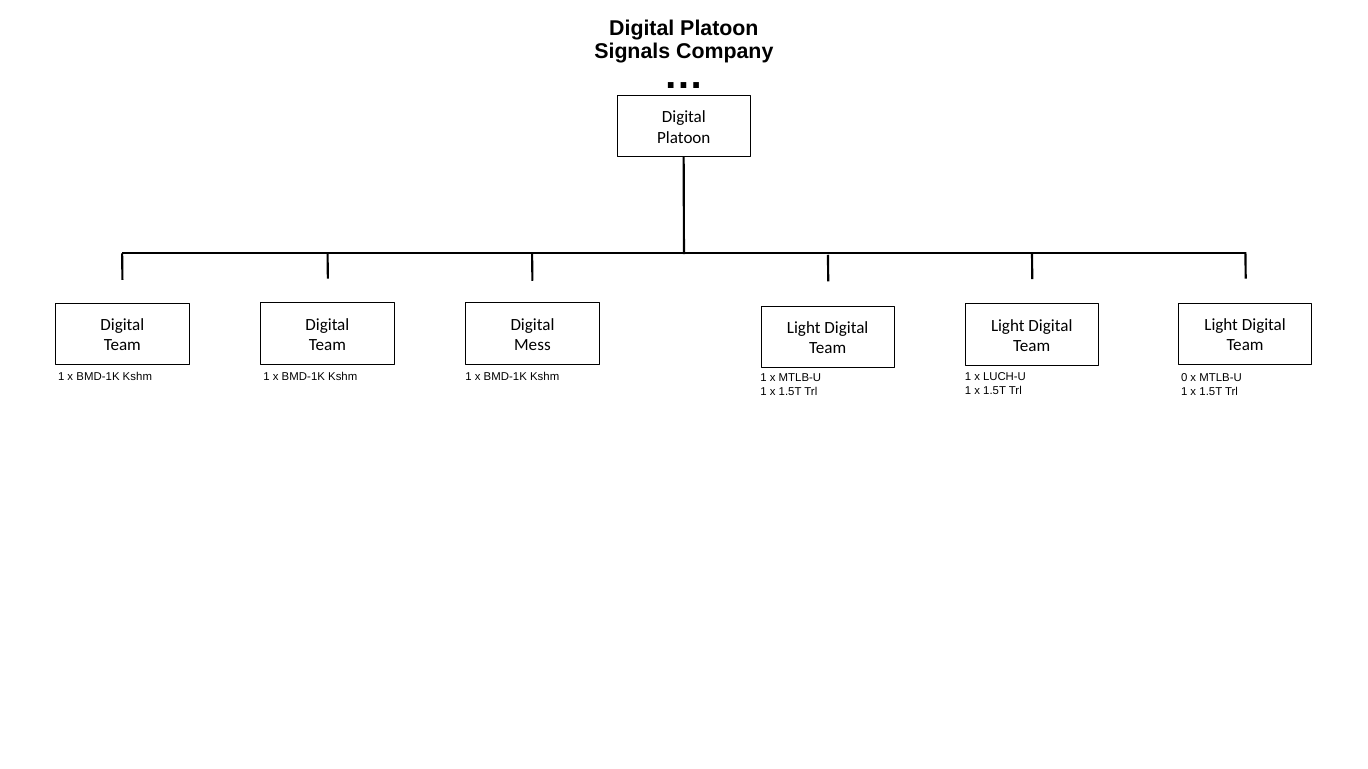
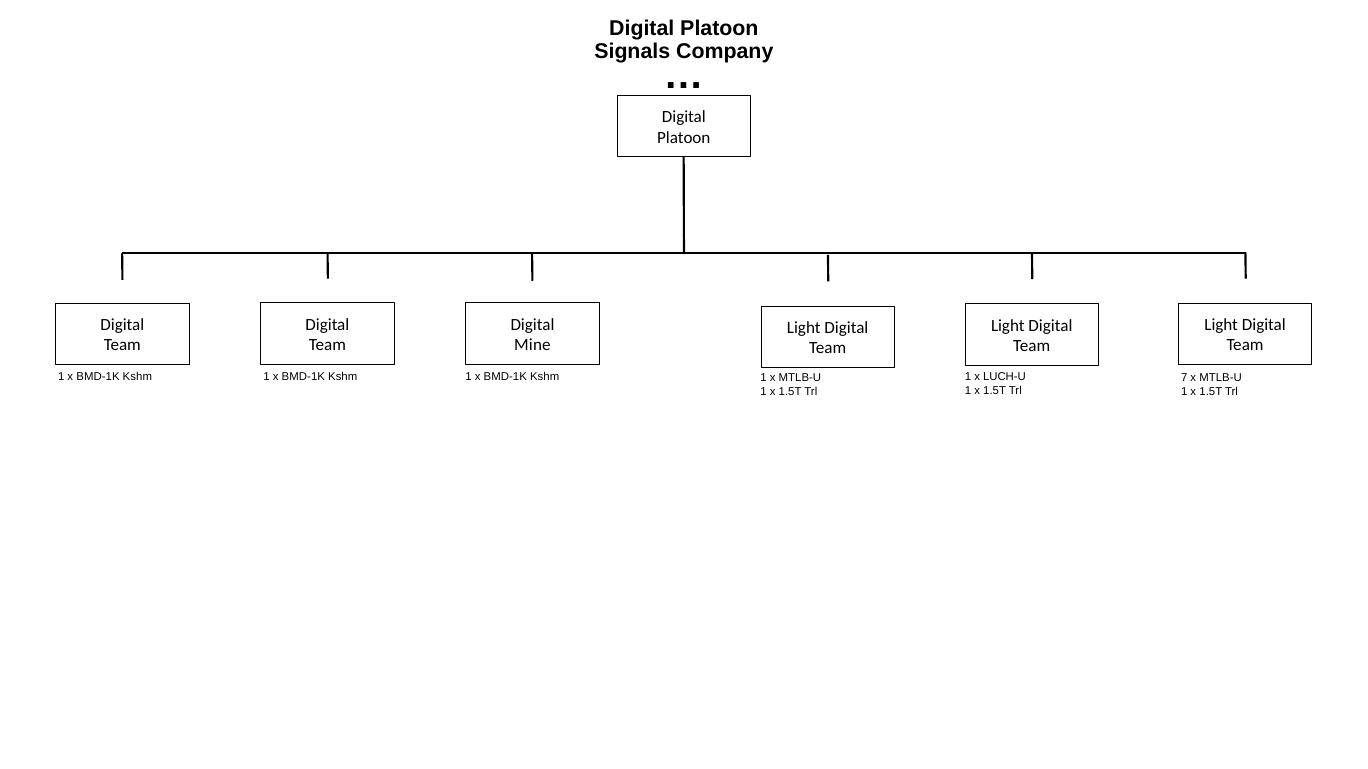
Mess: Mess -> Mine (532, 345)
0: 0 -> 7 (1184, 378)
